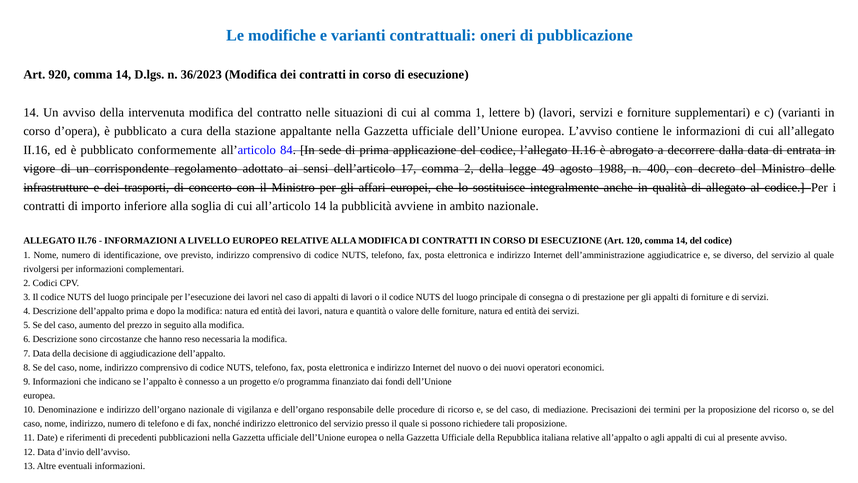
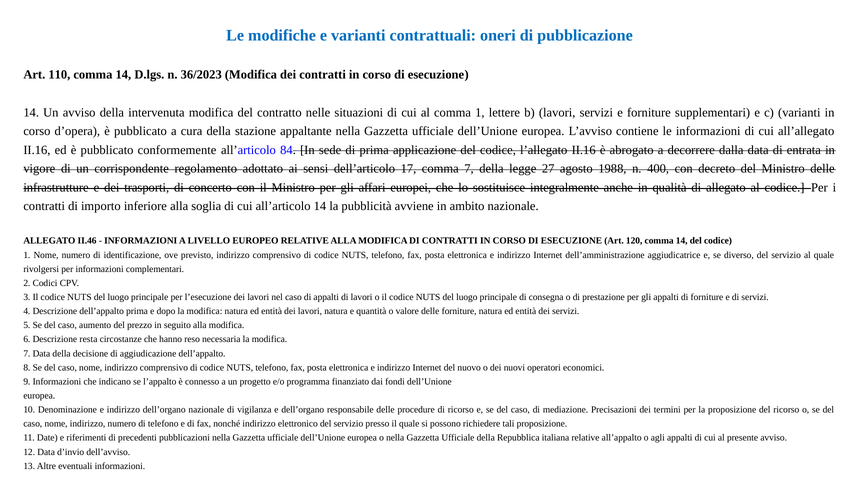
920: 920 -> 110 (59, 75)
comma 2: 2 -> 7 (469, 169)
49: 49 -> 27 (548, 169)
II.76: II.76 -> II.46 (87, 241)
sono: sono -> resta (88, 339)
